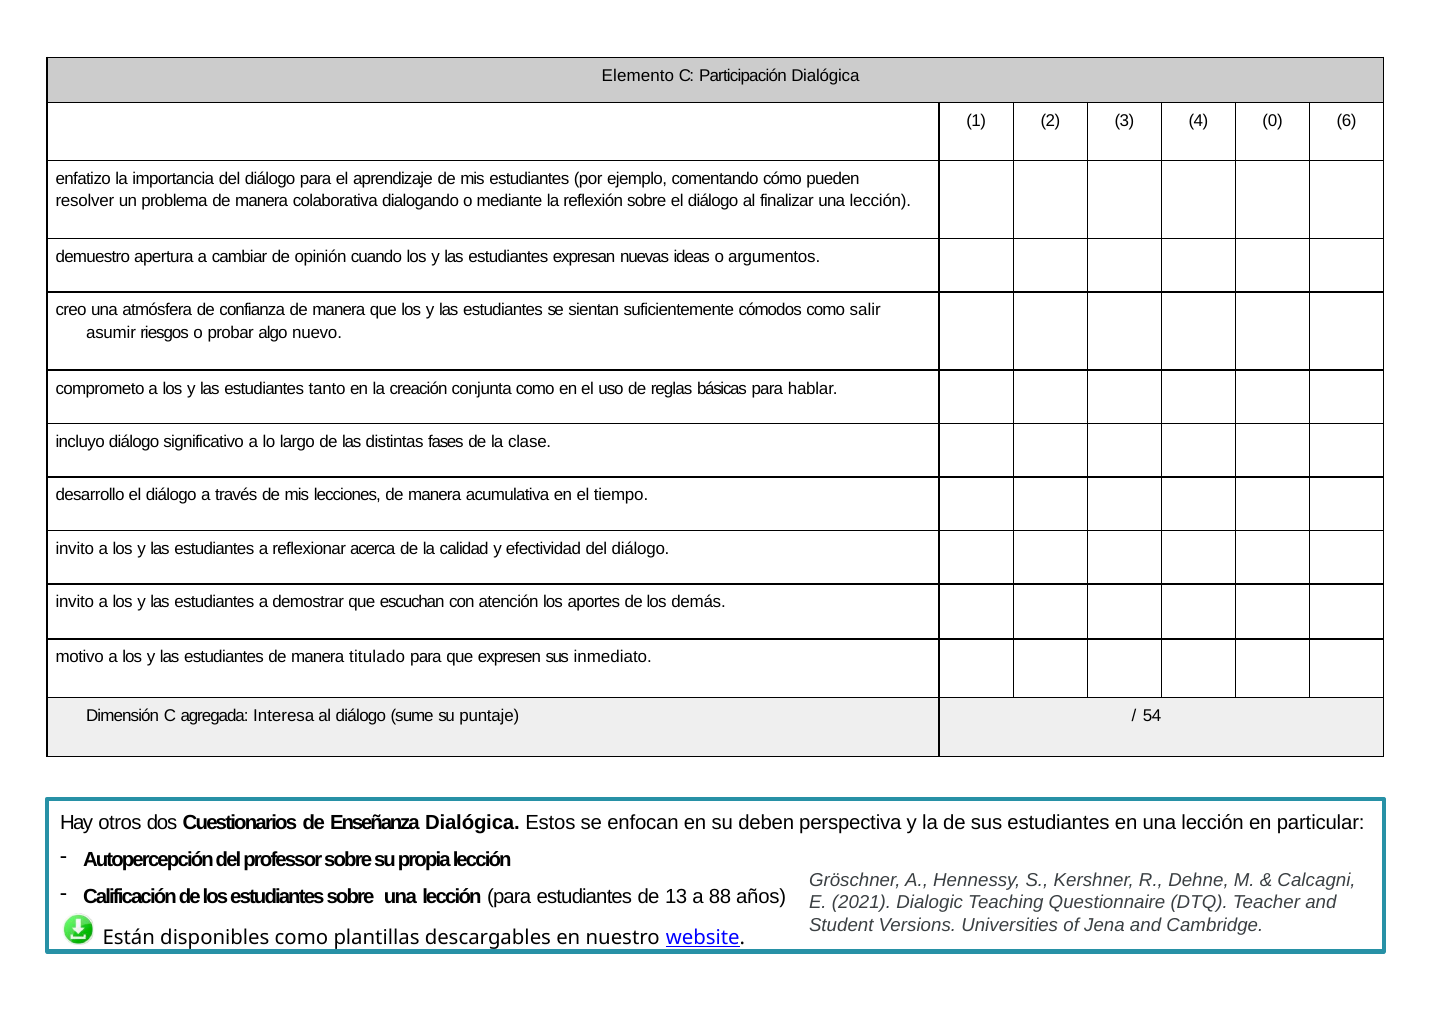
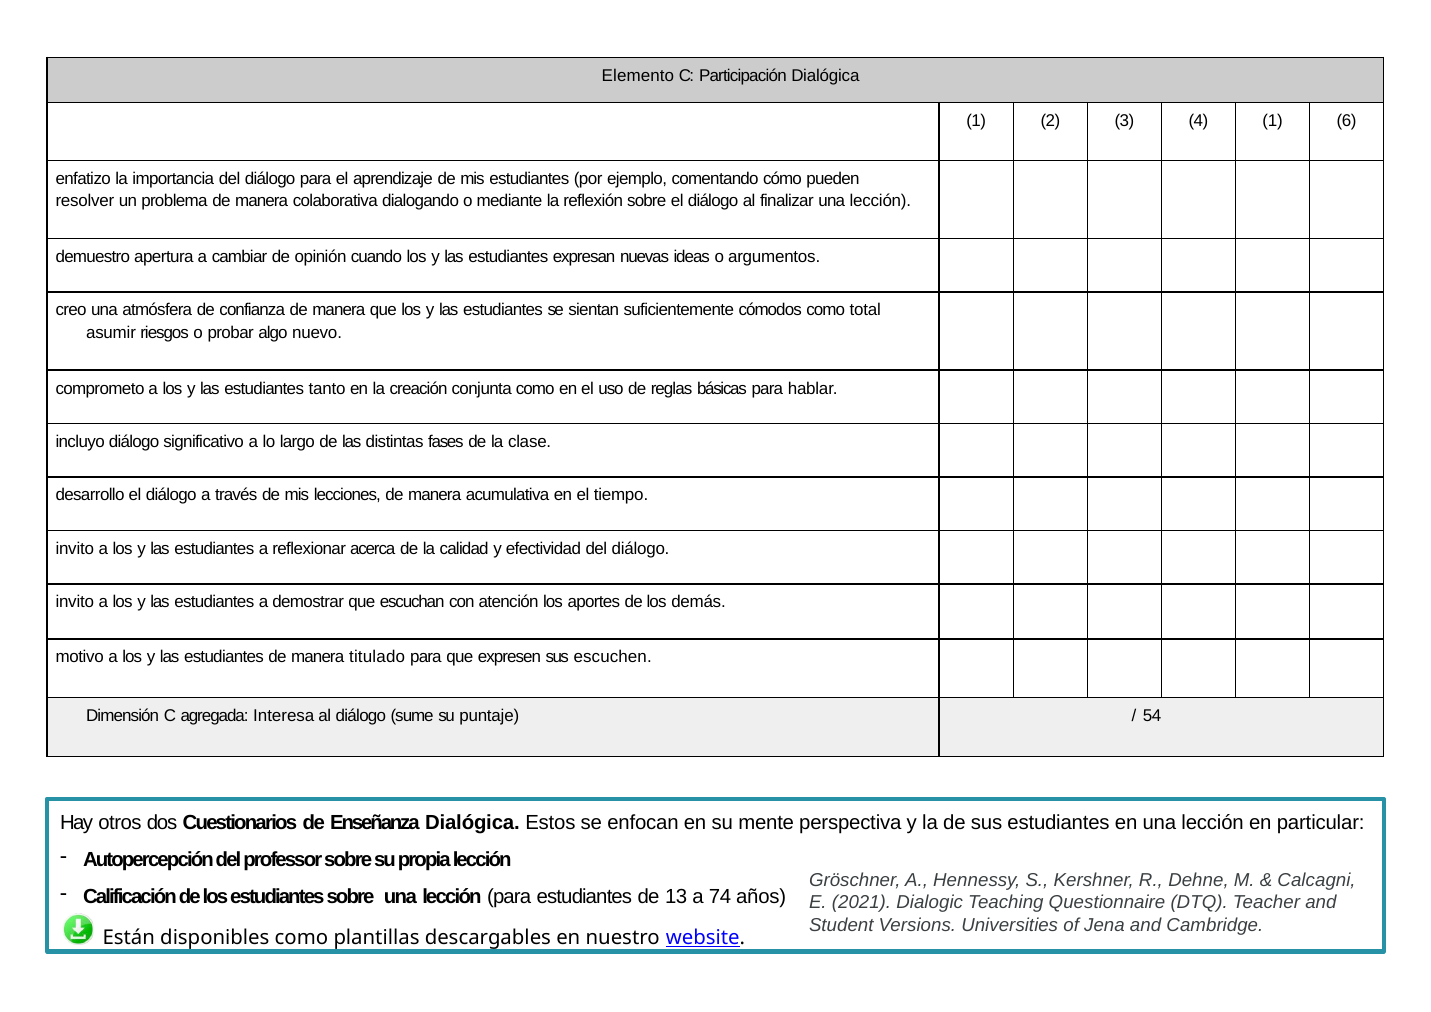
4 0: 0 -> 1 (1273, 121)
salir: salir -> total (865, 310)
inmediato: inmediato -> escuchen (613, 657)
deben: deben -> mente (766, 823)
88: 88 -> 74 (720, 897)
